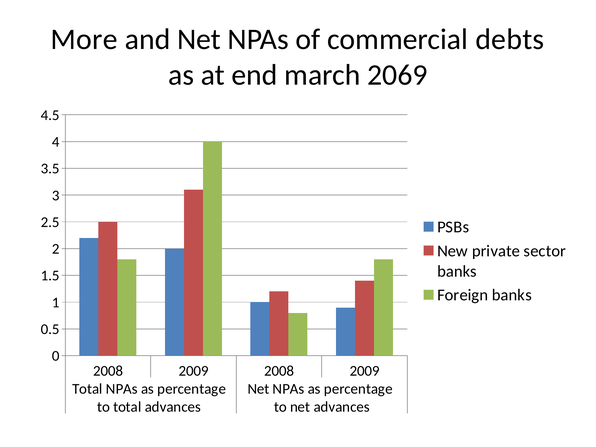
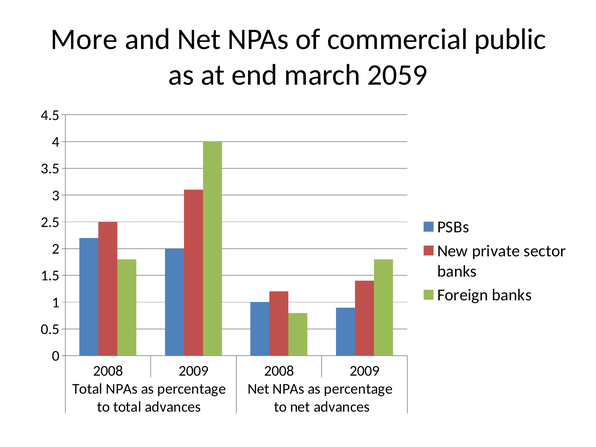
debts: debts -> public (510, 39)
2069: 2069 -> 2059 (397, 75)
